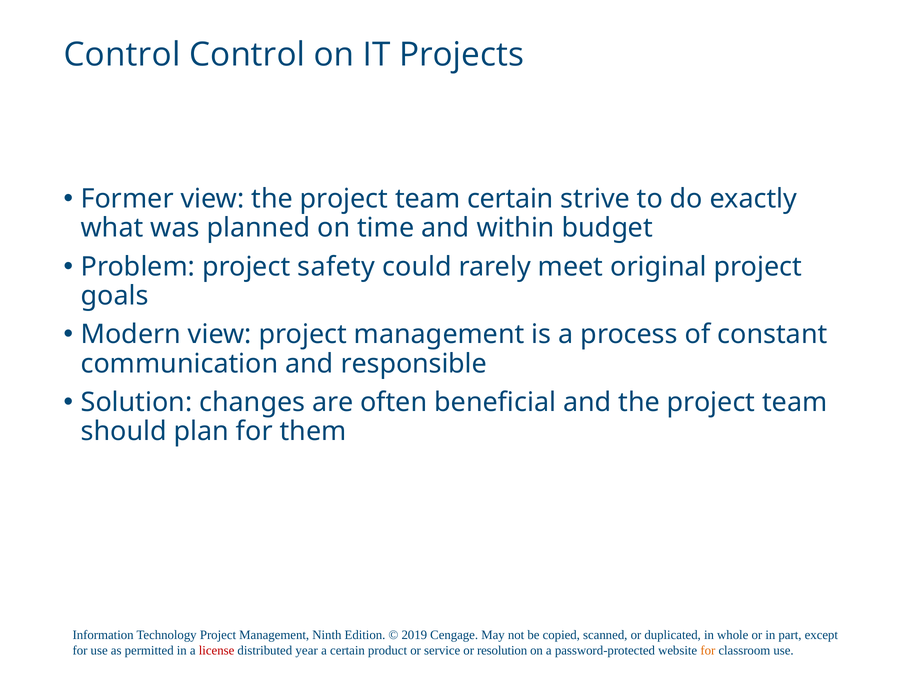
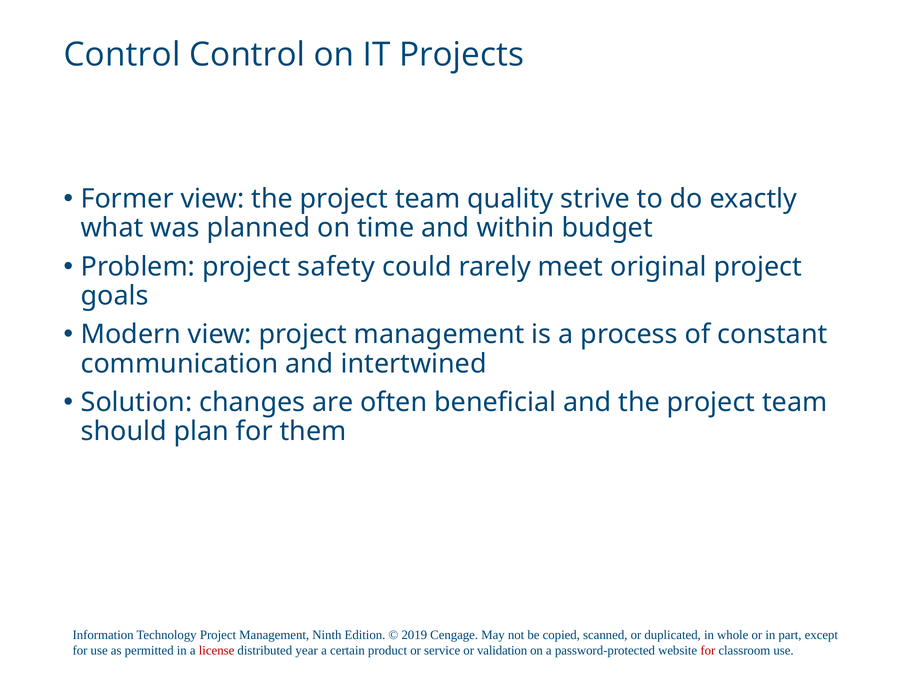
team certain: certain -> quality (510, 199)
responsible: responsible -> intertwined (414, 364)
resolution: resolution -> validation (502, 651)
for colour: orange -> red (708, 651)
